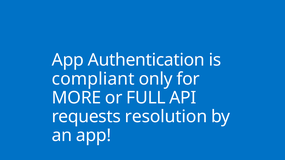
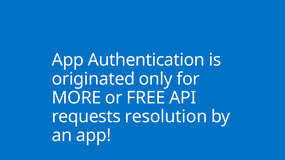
compliant: compliant -> originated (93, 79)
FULL: FULL -> FREE (146, 98)
